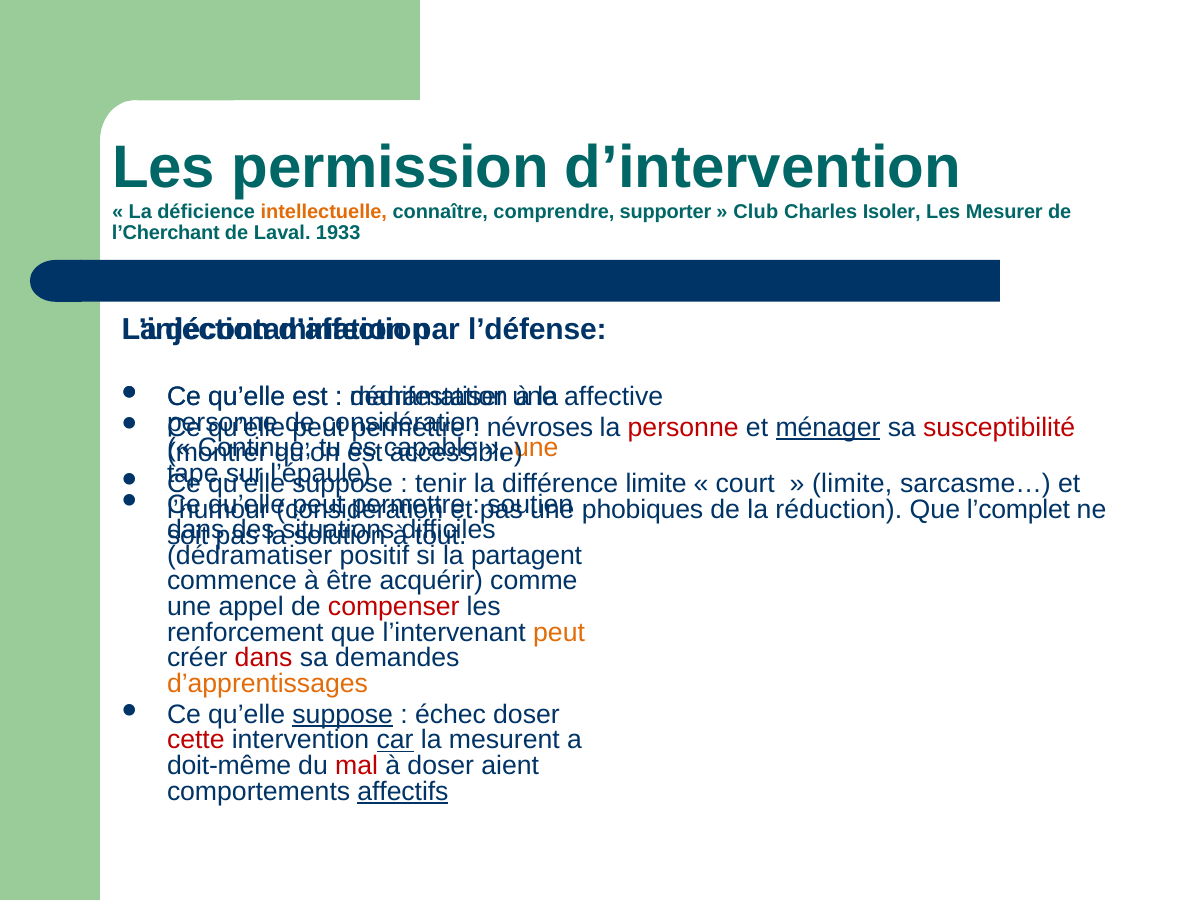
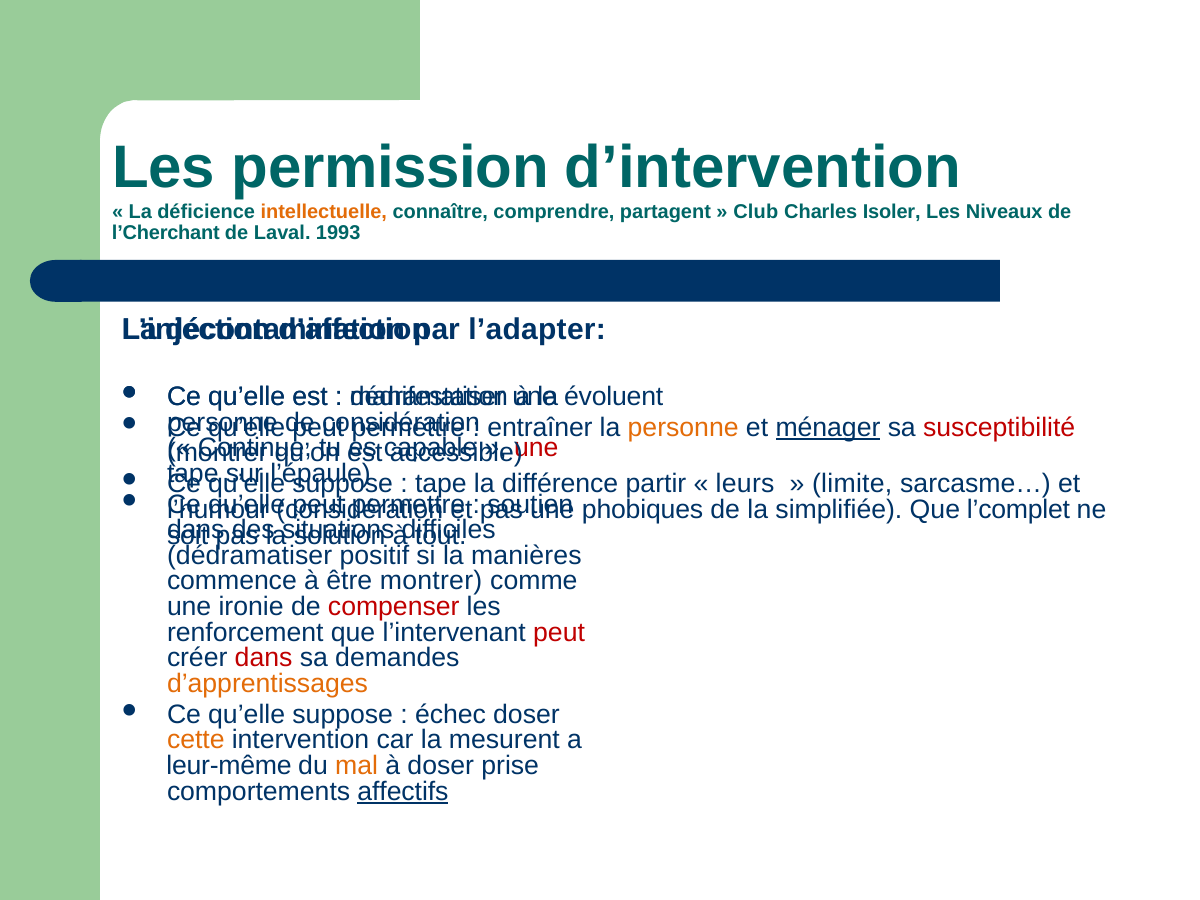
supporter: supporter -> partagent (665, 211)
Mesurer: Mesurer -> Niveaux (1004, 211)
1933: 1933 -> 1993 (338, 233)
l’défense: l’défense -> l’adapter (537, 329)
affective: affective -> évoluent (614, 397)
névroses: névroses -> entraîner (540, 428)
personne colour: red -> orange (683, 428)
une colour: orange -> red (536, 448)
tenir: tenir -> tape (441, 484)
différence limite: limite -> partir (656, 484)
court: court -> leurs (745, 484)
réduction: réduction -> simplifiée (839, 510)
partagent: partagent -> manières (526, 556)
être acquérir: acquérir -> montrer (431, 581)
appel: appel -> ironie (251, 607)
peut colour: orange -> red (559, 632)
suppose underline: present -> none (343, 715)
cette colour: red -> orange (196, 740)
car underline: present -> none (395, 740)
doit-même: doit-même -> leur-même (229, 766)
mal colour: red -> orange (357, 766)
aient: aient -> prise (510, 766)
